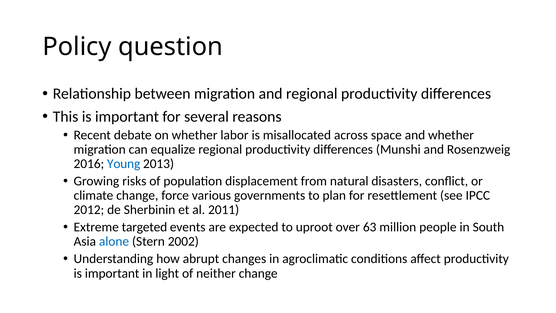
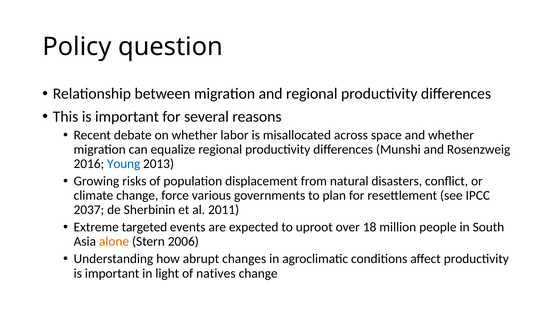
2012: 2012 -> 2037 (89, 210)
63: 63 -> 18 (370, 227)
alone colour: blue -> orange (114, 241)
2002: 2002 -> 2006 (183, 241)
neither: neither -> natives (216, 273)
